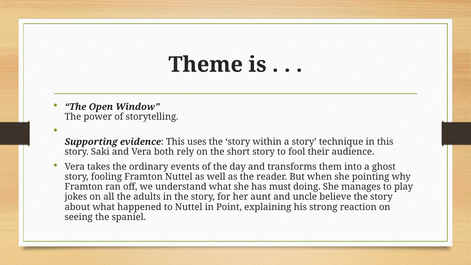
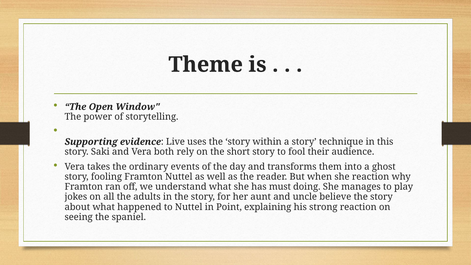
evidence This: This -> Live (175, 142)
she pointing: pointing -> reaction (371, 177)
